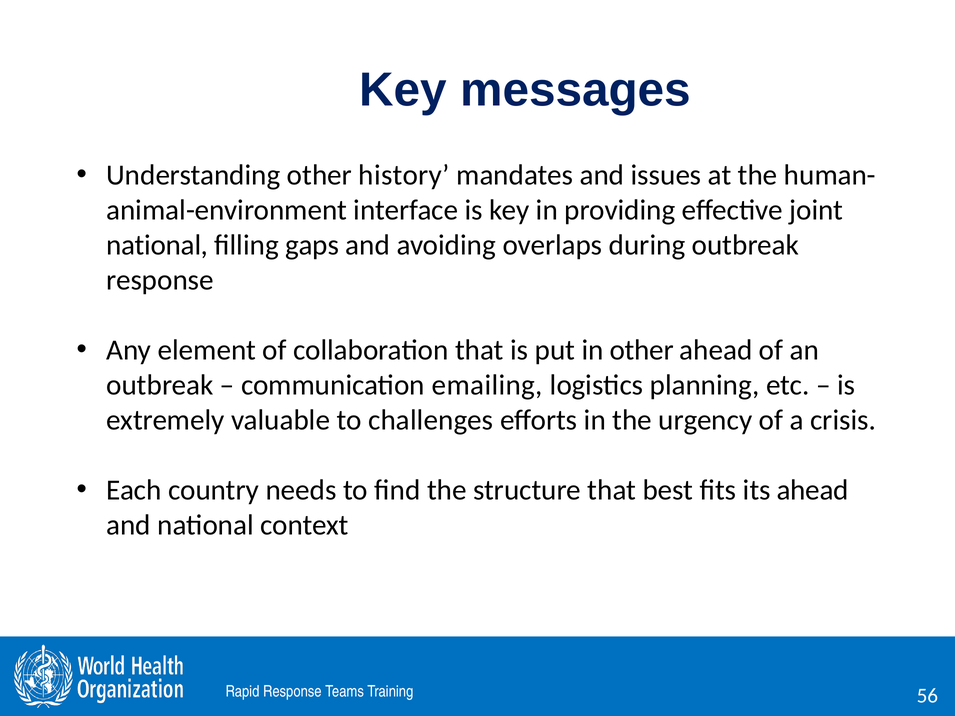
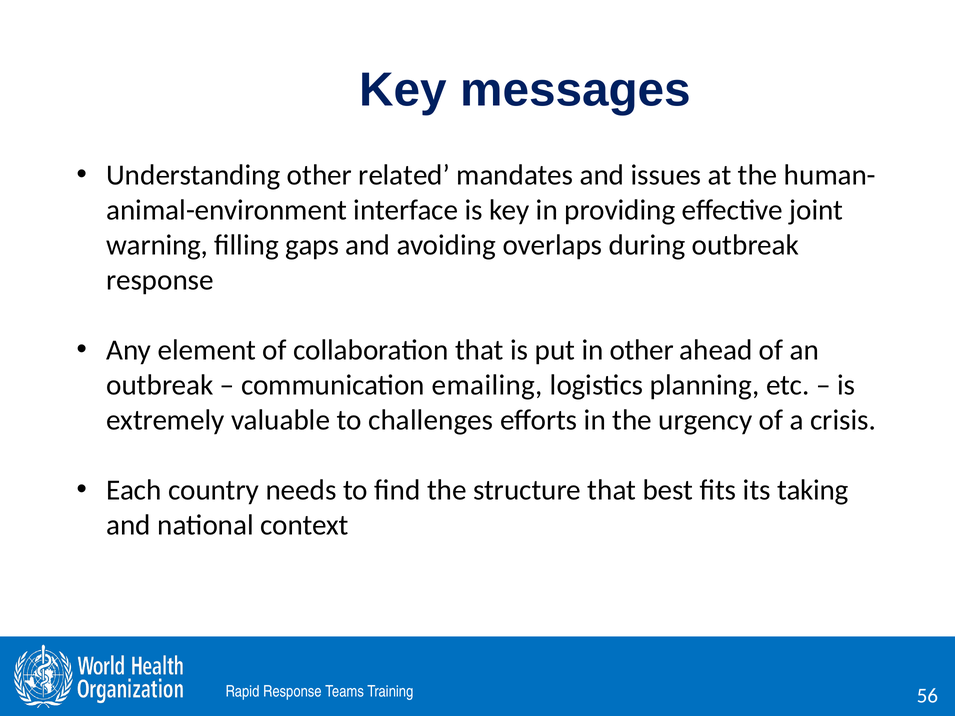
history: history -> related (404, 175)
national: national -> warning (157, 245)
its ahead: ahead -> taking (813, 490)
